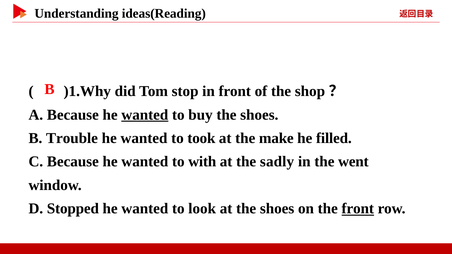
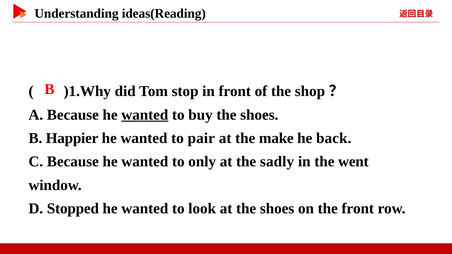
Trouble: Trouble -> Happier (72, 138)
took: took -> pair (201, 138)
filled: filled -> back (334, 138)
with: with -> only (202, 162)
front underline: present -> none (358, 209)
